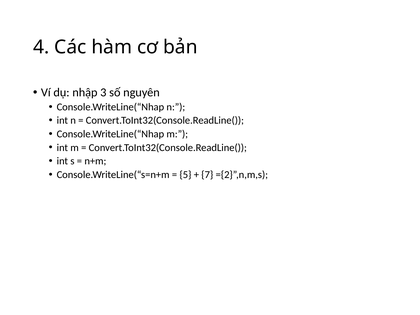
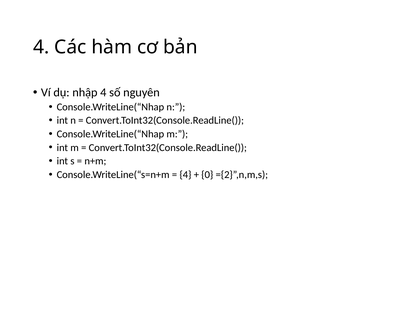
nhập 3: 3 -> 4 (103, 92)
5: 5 -> 4 (185, 175)
7: 7 -> 0 (207, 175)
